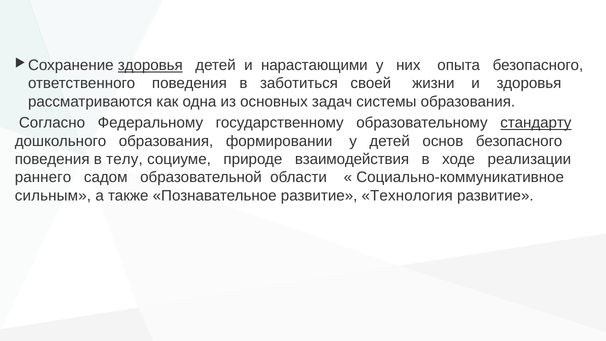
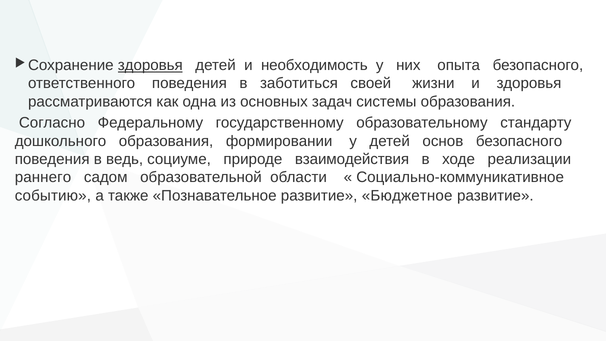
нарастающими: нарастающими -> необходимость (314, 65)
стандарту underline: present -> none (536, 123)
телу: телу -> ведь (125, 159)
сильным: сильным -> событию (53, 196)
Технология: Технология -> Бюджетное (407, 196)
